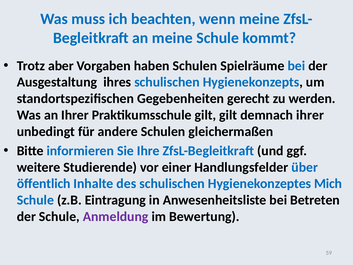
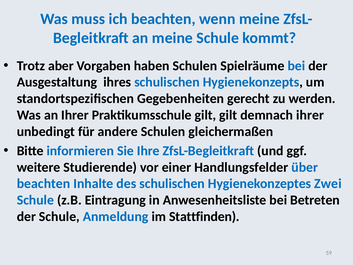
öffentlich: öffentlich -> beachten (44, 184)
Mich: Mich -> Zwei (328, 184)
Anmeldung colour: purple -> blue (116, 216)
Bewertung: Bewertung -> Stattfinden (204, 216)
